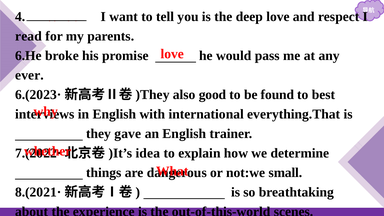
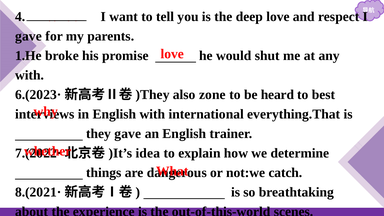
read: read -> gave (29, 36)
6.He: 6.He -> 1.He (28, 56)
pass: pass -> shut (267, 56)
ever: ever -> with (30, 75)
good: good -> zone (212, 95)
found: found -> heard (277, 95)
small: small -> catch (285, 173)
